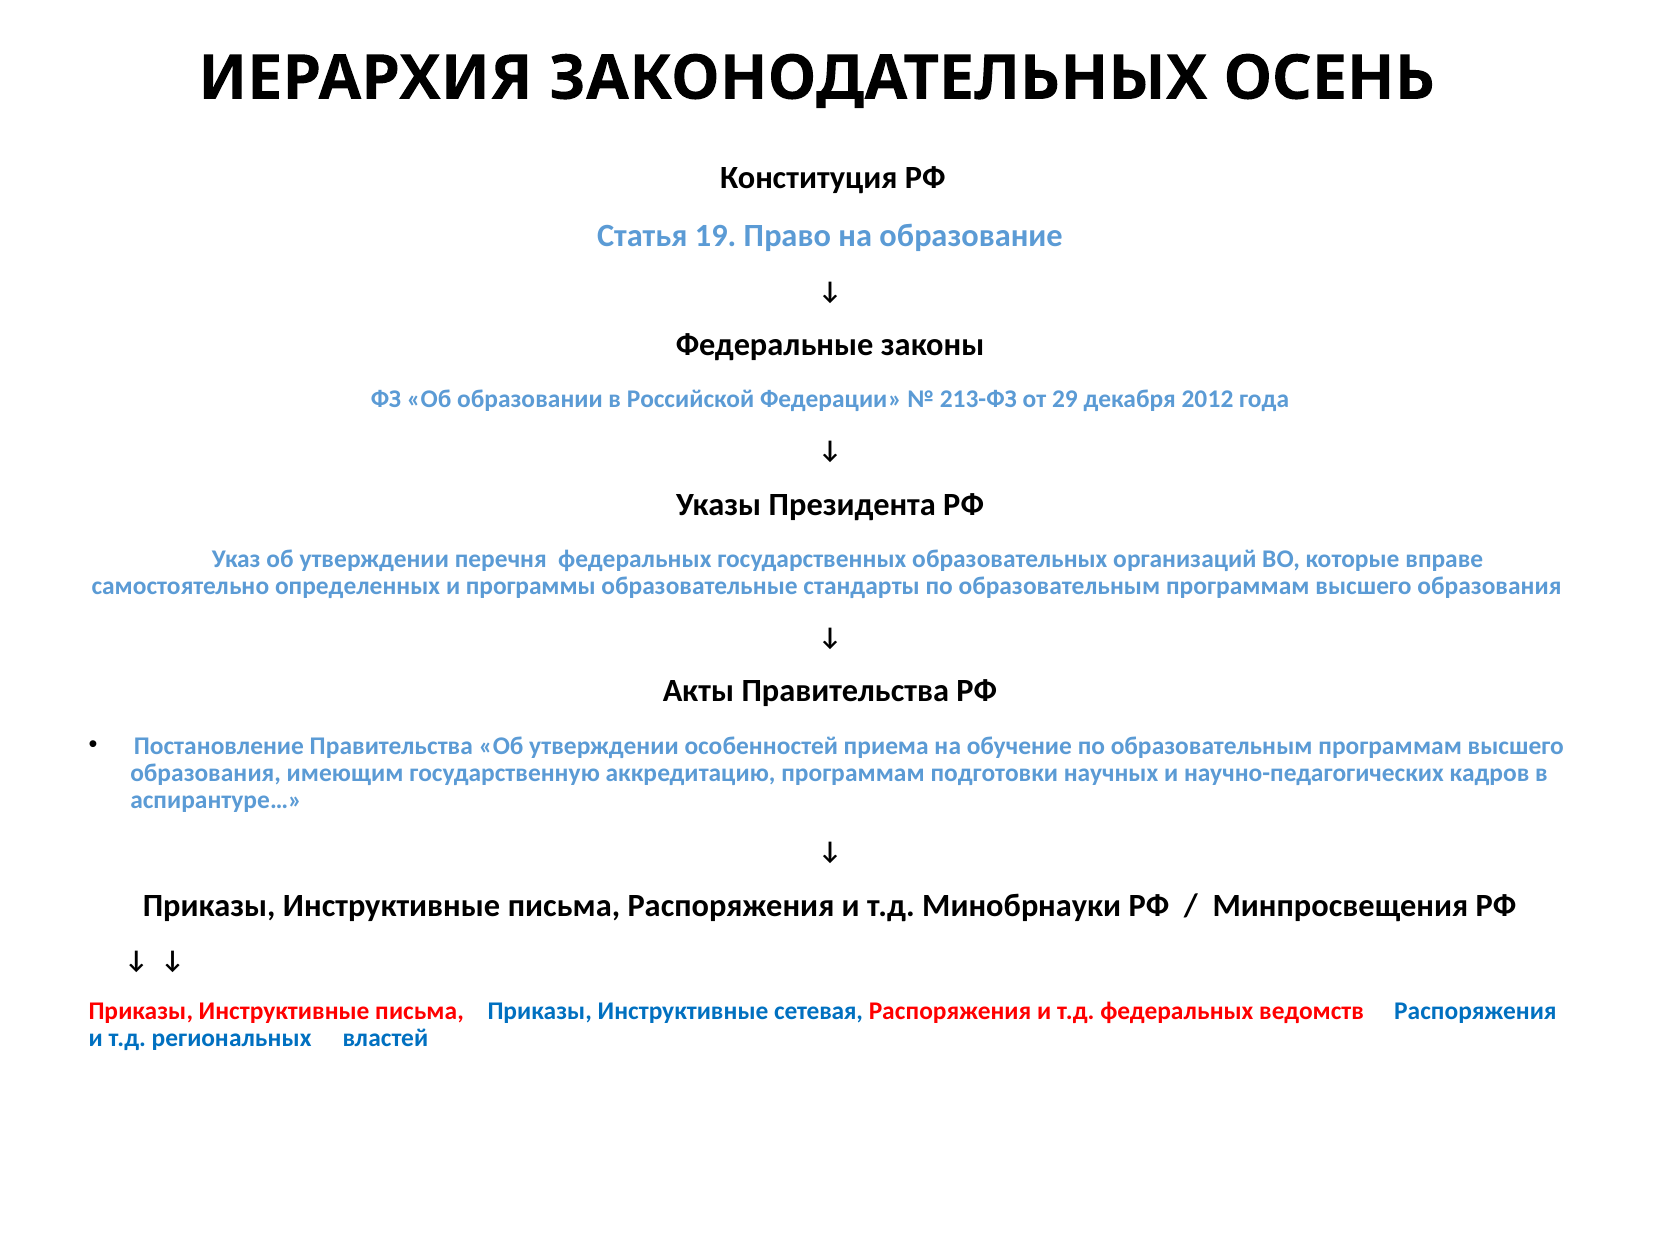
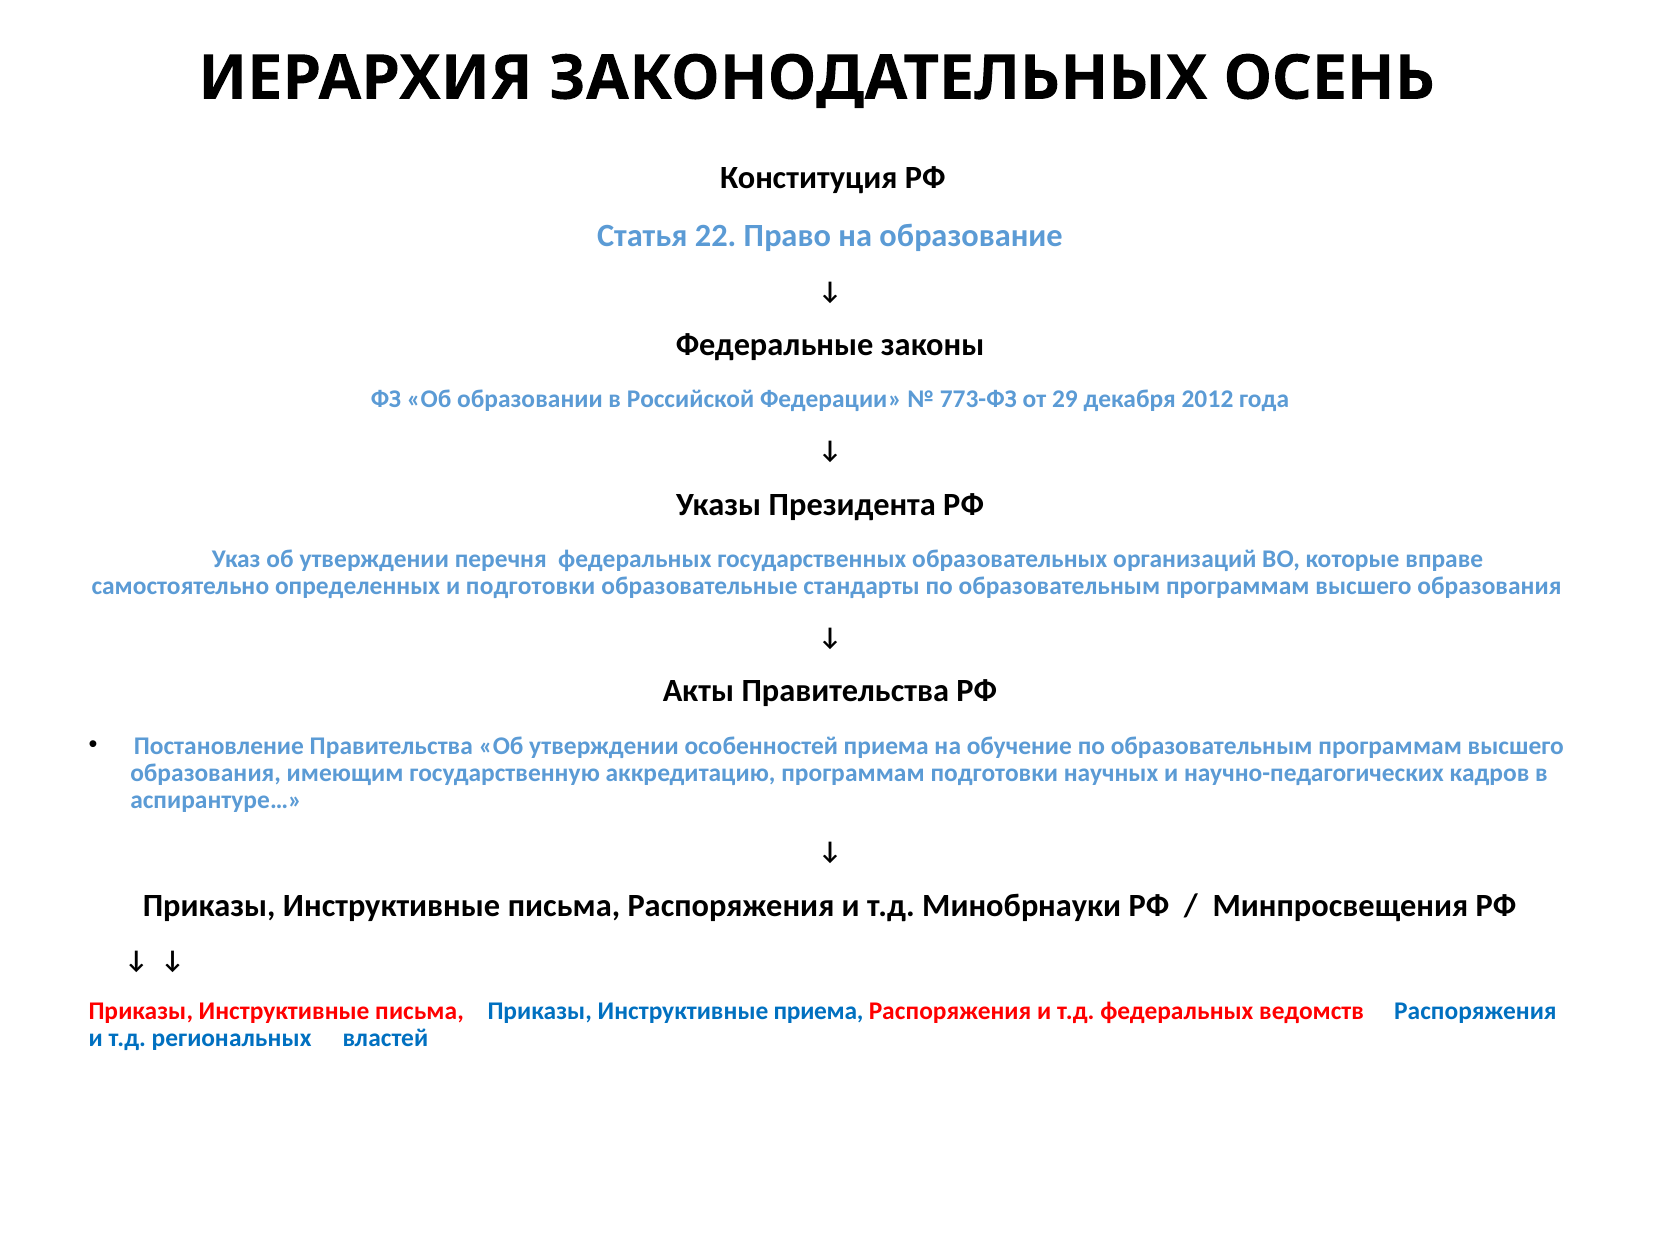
19: 19 -> 22 (716, 236)
213-ФЗ: 213-ФЗ -> 773-ФЗ (978, 399)
и программы: программы -> подготовки (531, 586)
Инструктивные сетевая: сетевая -> приема (819, 1010)
